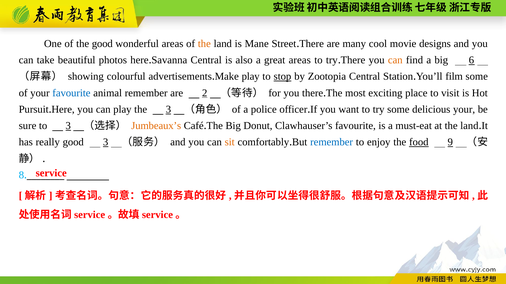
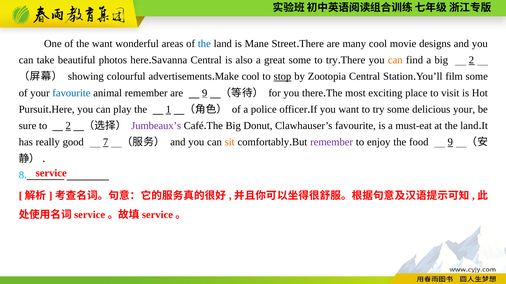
the good: good -> want (102, 44)
the colour: orange -> blue (204, 44)
great areas: areas -> some (300, 60)
big 6: 6 -> 2 (471, 60)
play: play -> cool (251, 77)
are 2: 2 -> 9 (205, 93)
the 3: 3 -> 1 (168, 110)
to 3: 3 -> 2 (68, 126)
Jumbeaux’s colour: orange -> purple (156, 126)
good 3: 3 -> 7 (106, 142)
remember colour: blue -> purple (332, 142)
food underline: present -> none (419, 142)
